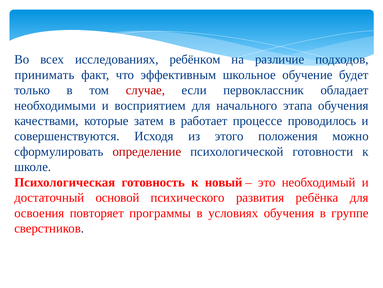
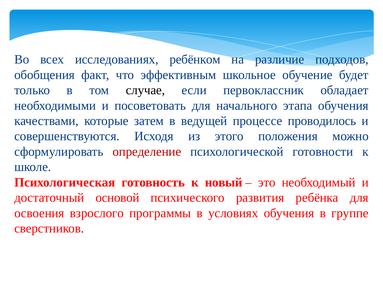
принимать: принимать -> обобщения (45, 75)
случае colour: red -> black (145, 90)
восприятием: восприятием -> посоветовать (150, 105)
работает: работает -> ведущей (204, 121)
повторяет: повторяет -> взрослого (97, 212)
